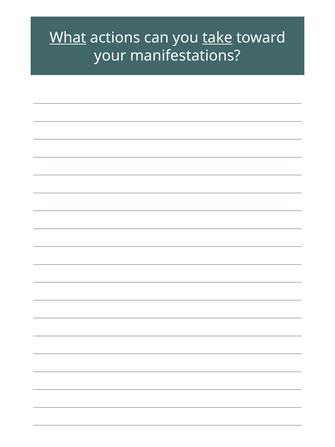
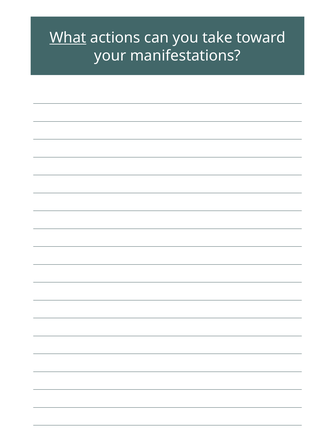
take underline: present -> none (217, 38)
